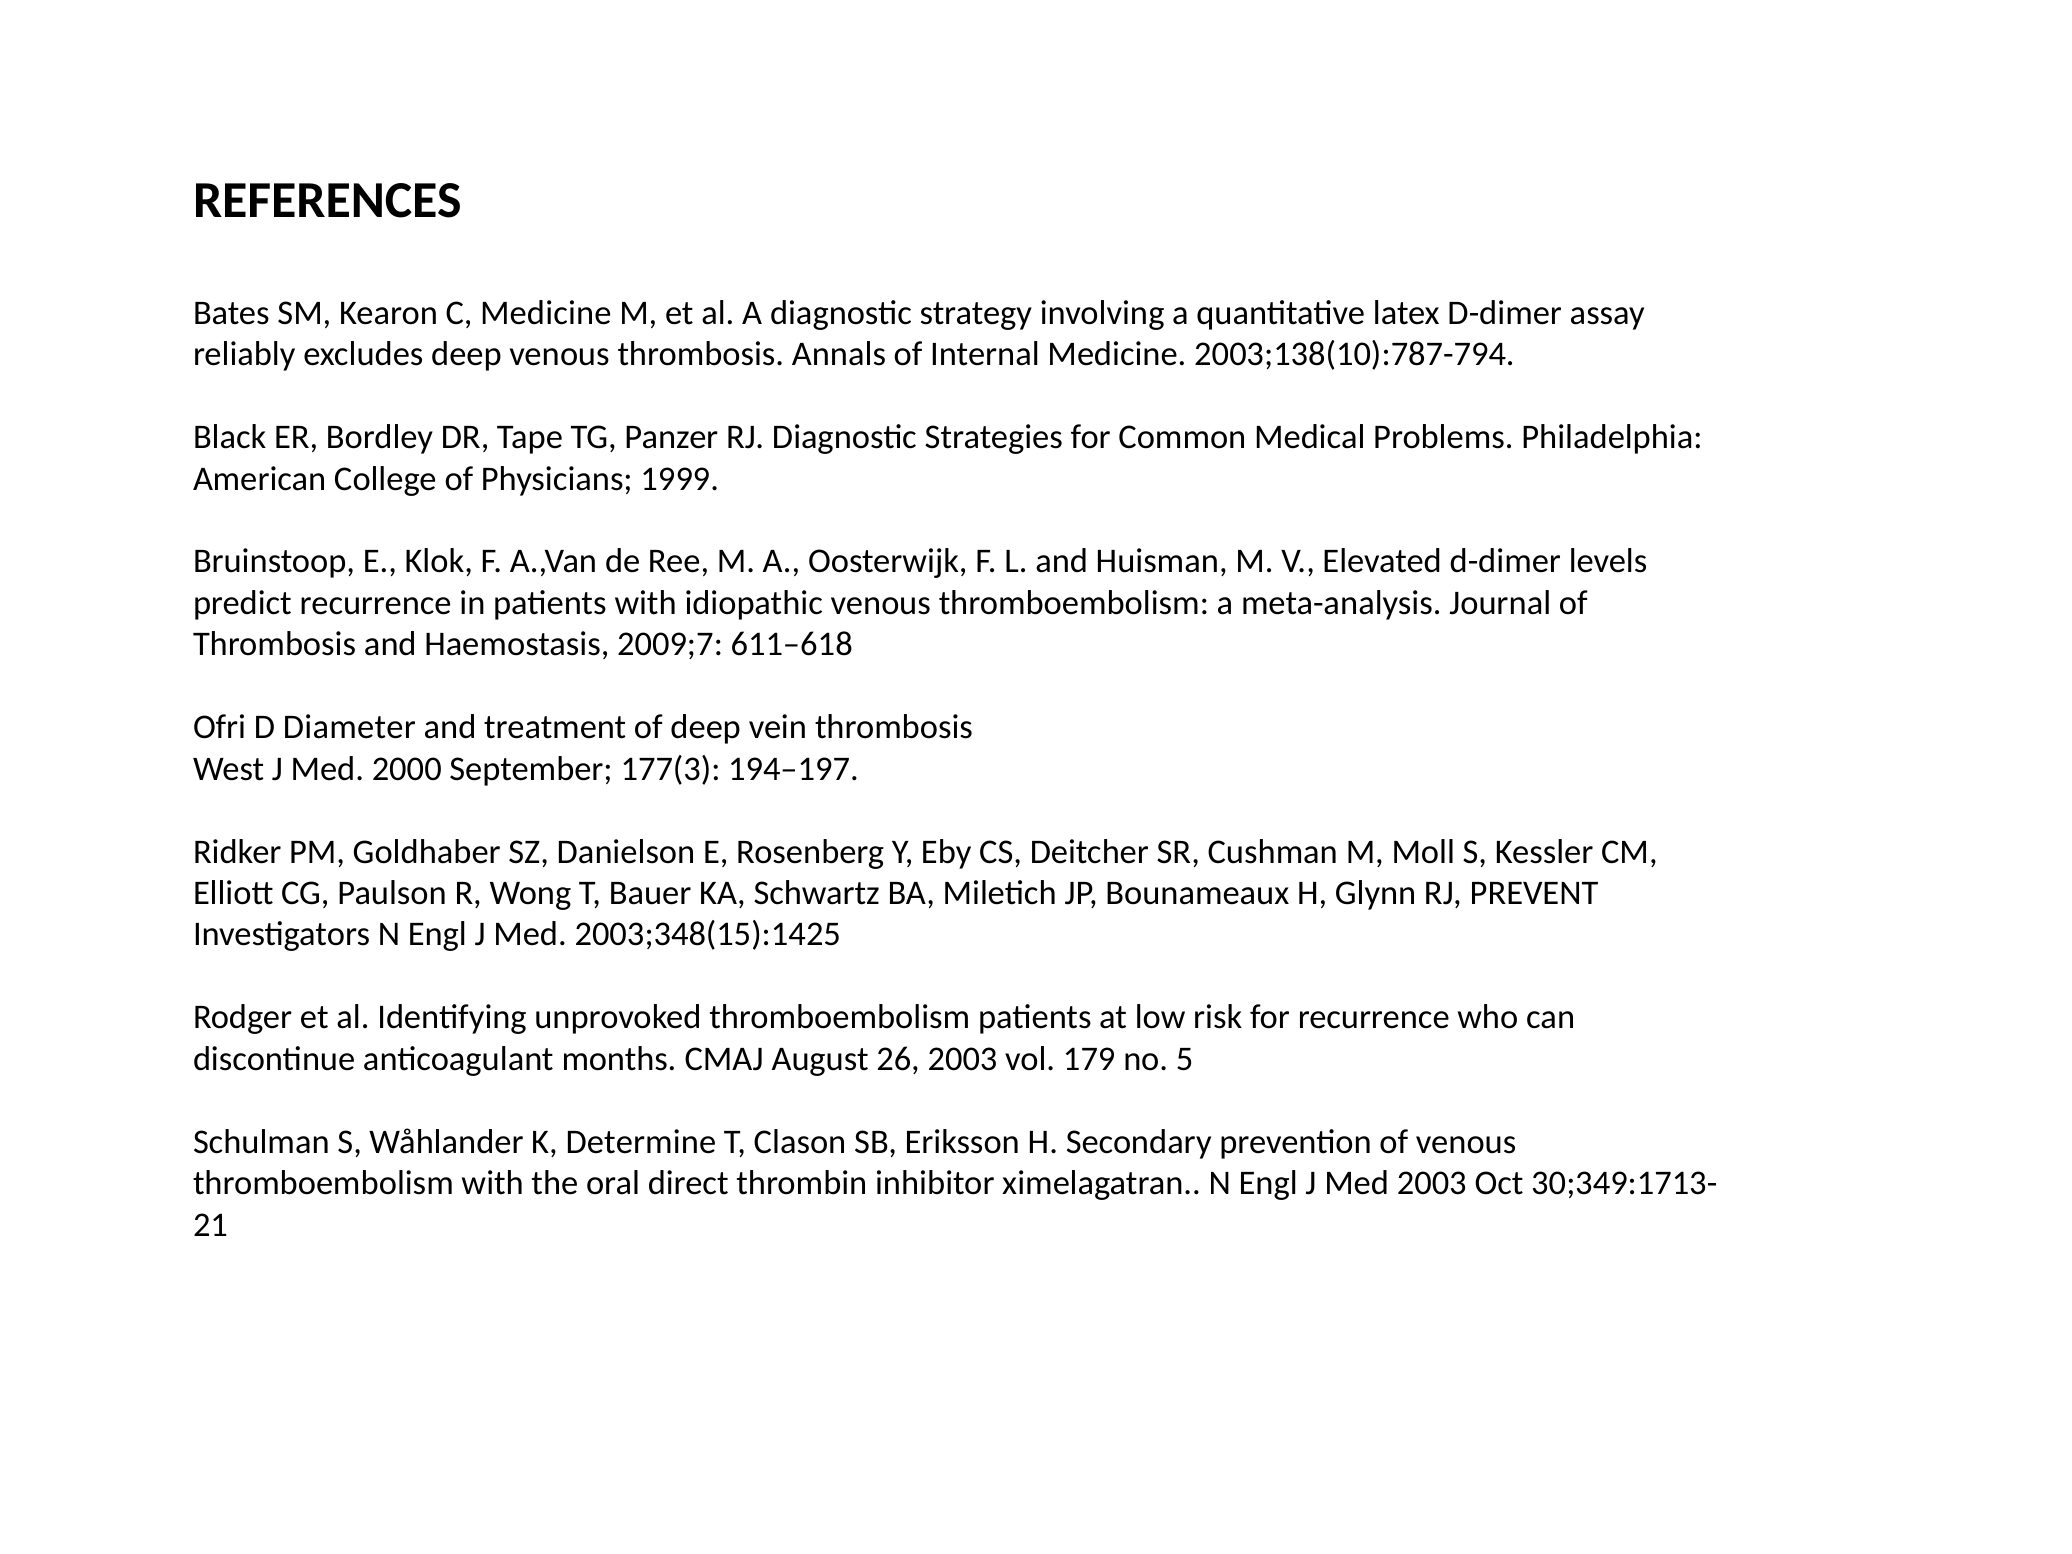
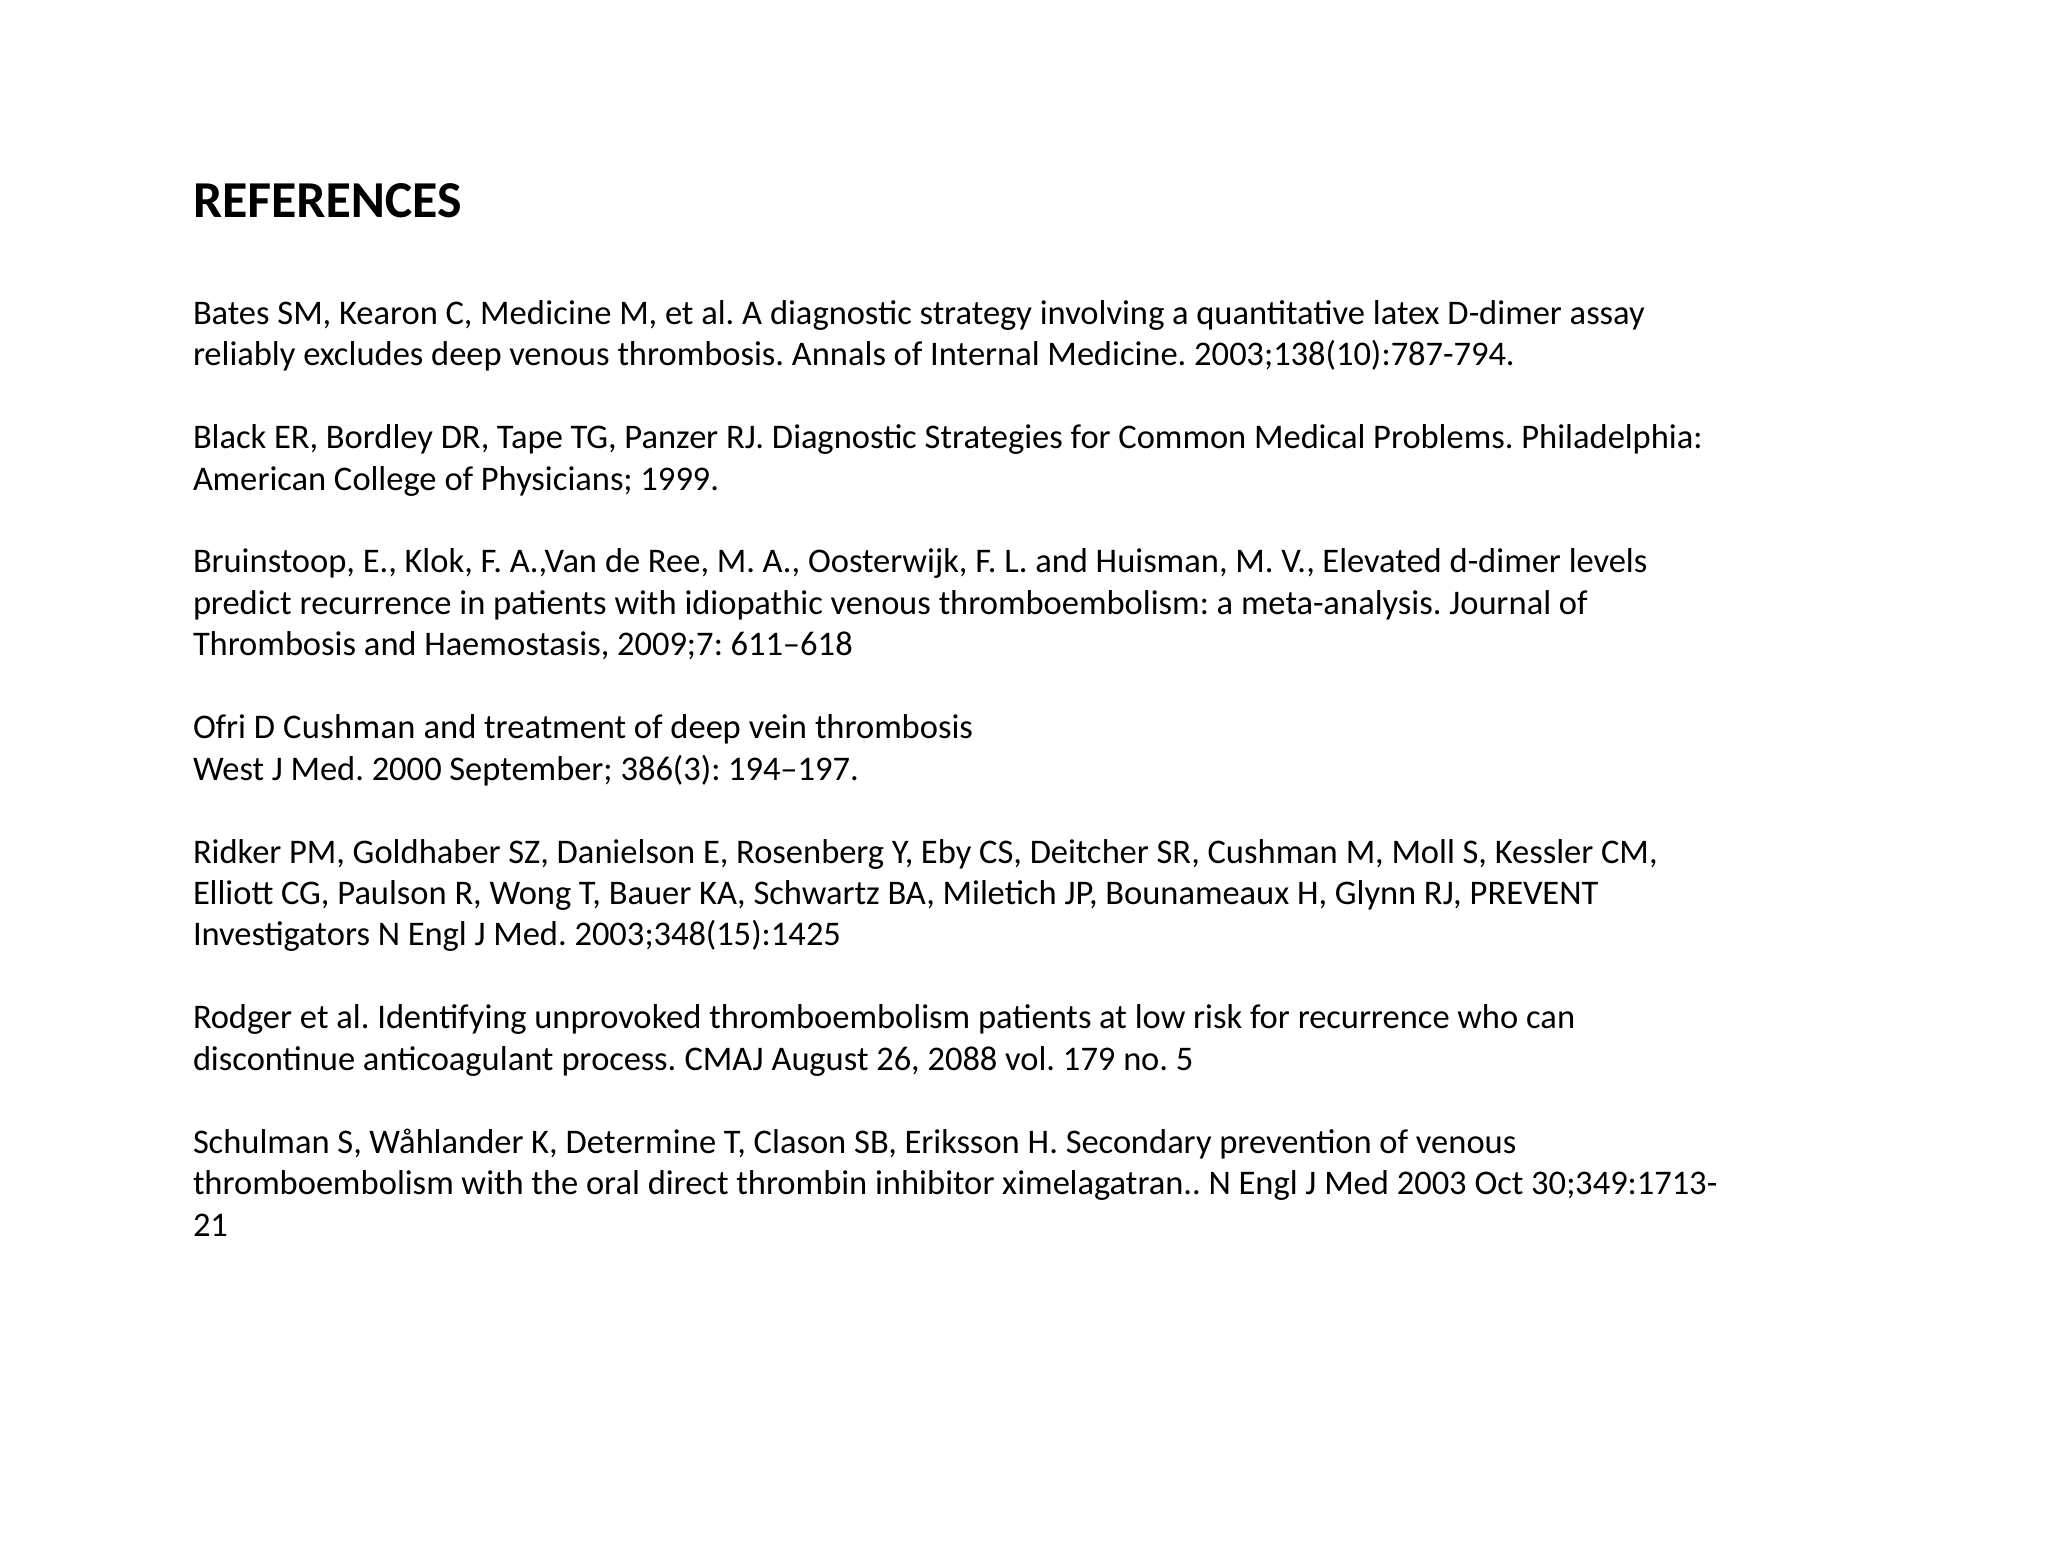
D Diameter: Diameter -> Cushman (349, 727)
177(3: 177(3 -> 386(3 (671, 769)
months: months -> process (619, 1059)
26 2003: 2003 -> 2088 (963, 1059)
